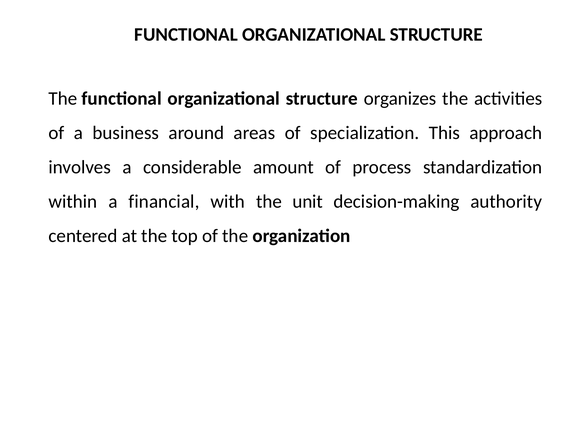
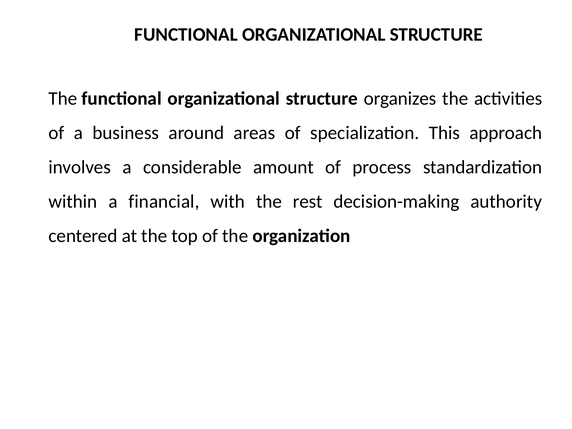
unit: unit -> rest (308, 201)
